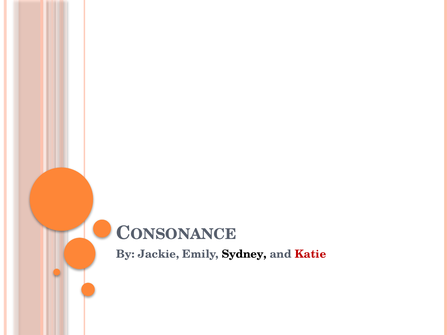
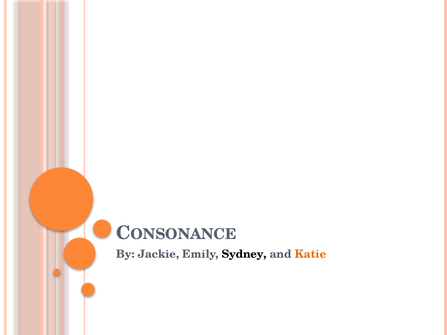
Katie colour: red -> orange (311, 254)
